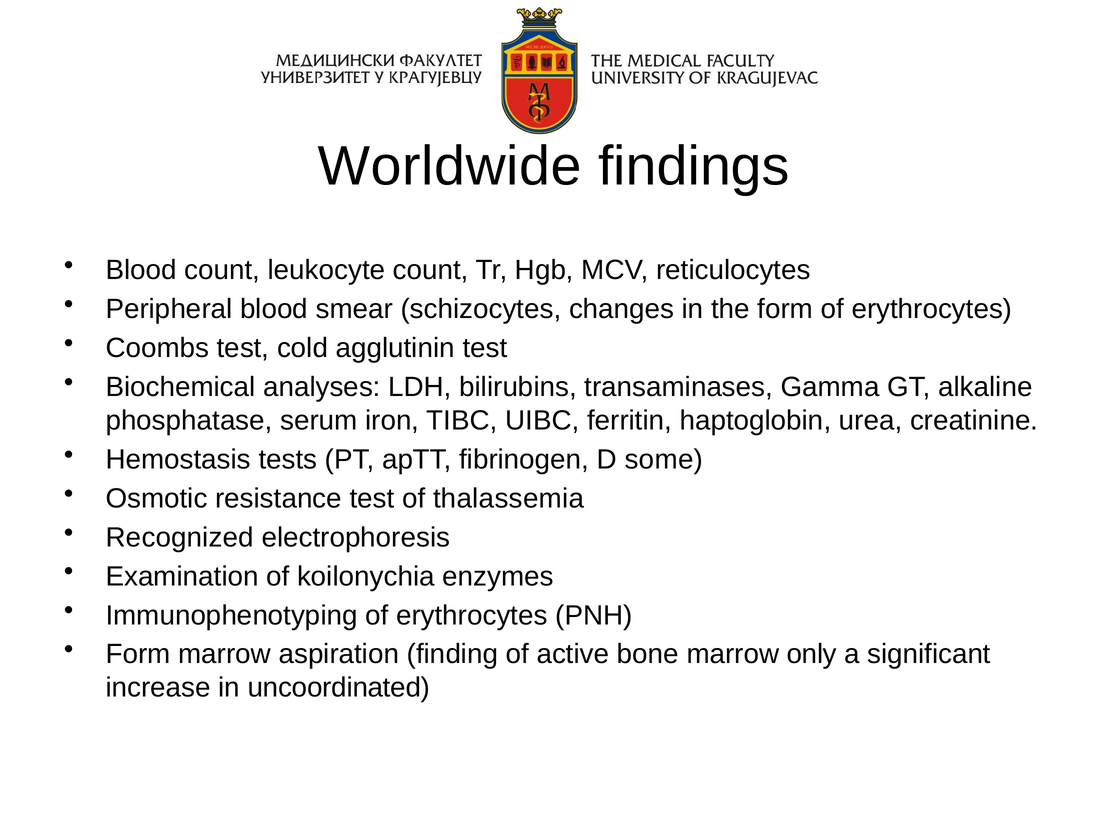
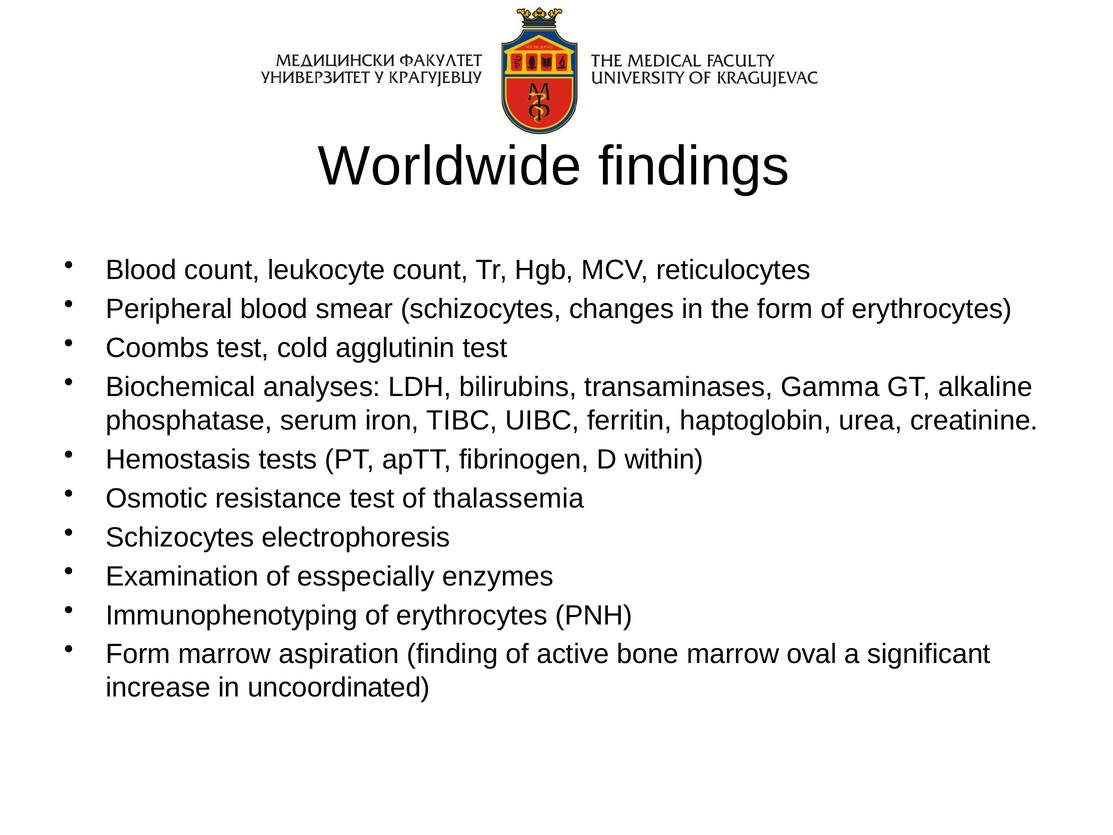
some: some -> within (664, 459)
Recognized: Recognized -> Schizocytes (180, 537)
koilonychia: koilonychia -> esspecially (366, 576)
only: only -> oval (812, 654)
